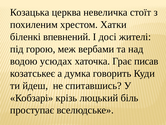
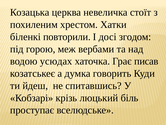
впевнений: впевнений -> повторили (67, 37)
жителі: жителі -> згодом (135, 37)
